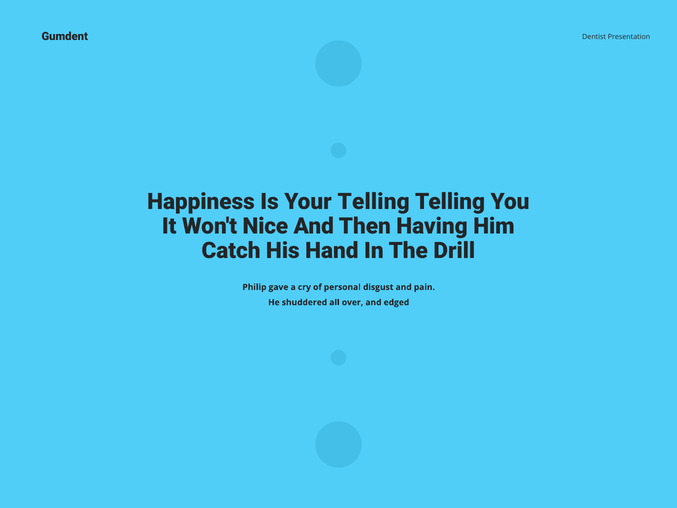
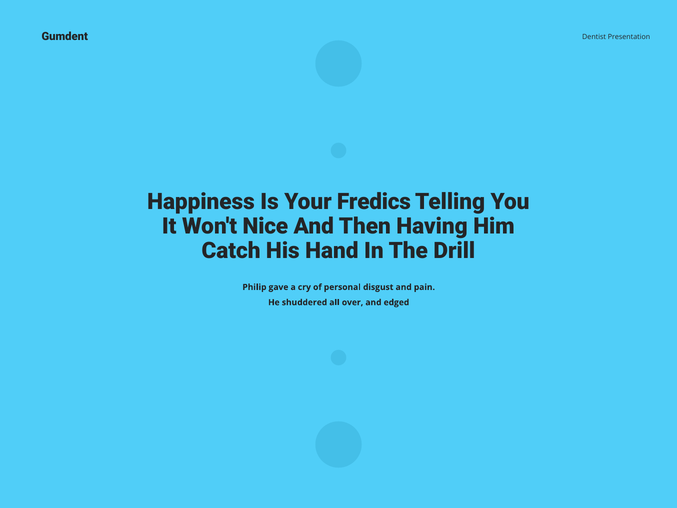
Your Telling: Telling -> Fredics (374, 202)
